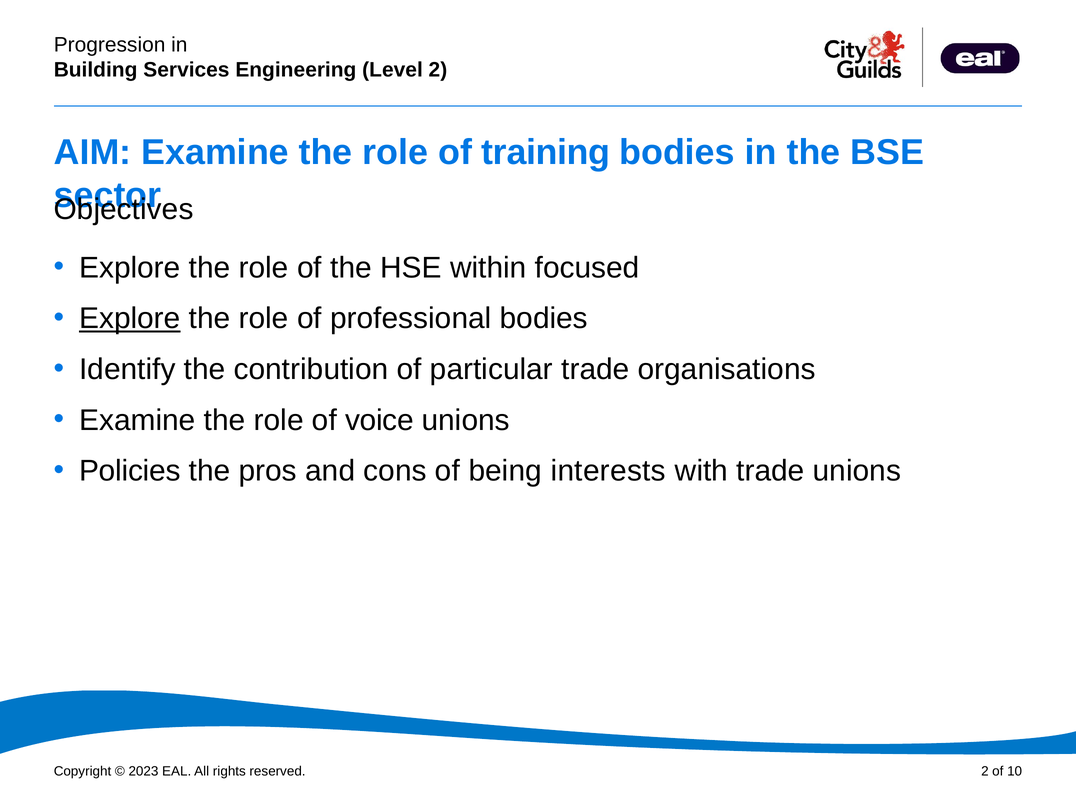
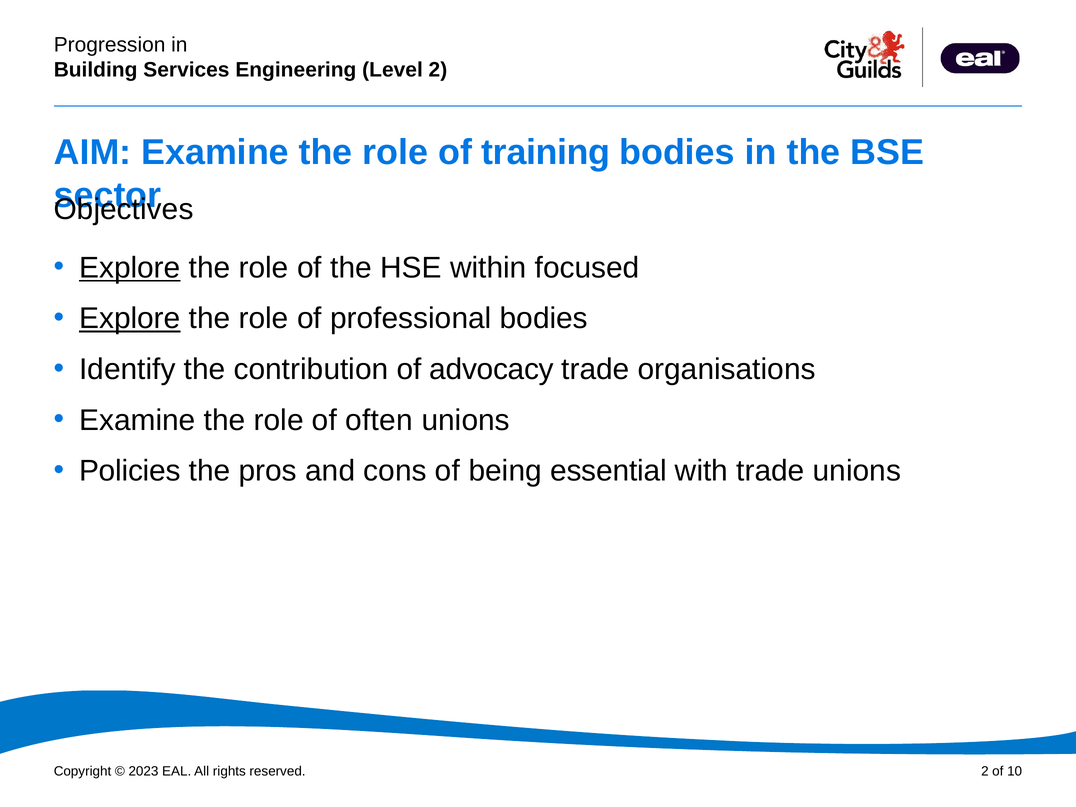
Explore underline: none -> present (130, 268)
particular: particular -> advocacy (492, 369)
voice: voice -> often (379, 420)
interests: interests -> essential (608, 471)
